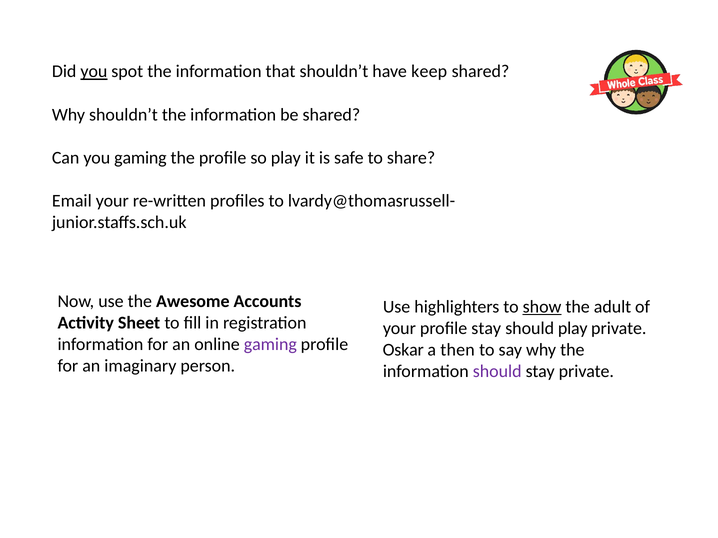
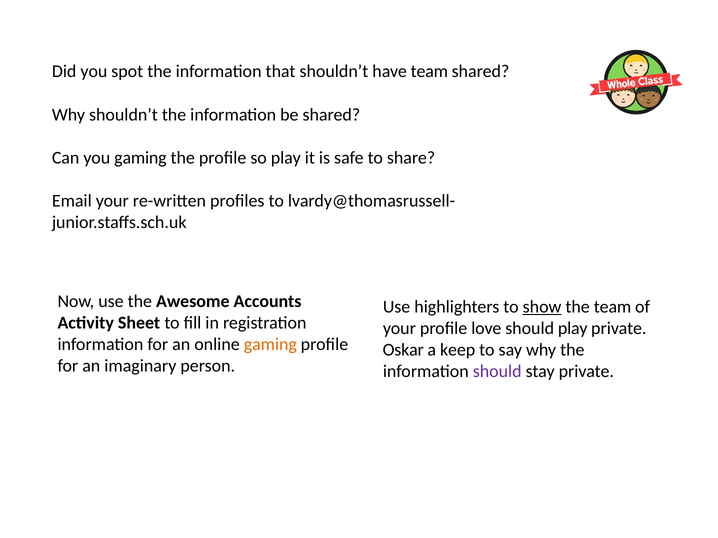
you underline: present -> none (94, 72)
have keep: keep -> team (429, 72)
the adult: adult -> team (613, 307)
profile stay: stay -> love (486, 329)
gaming colour: purple -> orange (270, 345)
then: then -> keep (458, 350)
